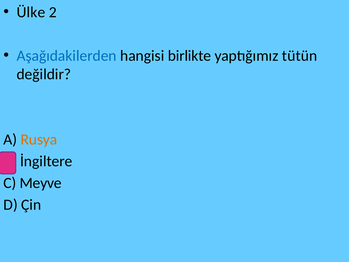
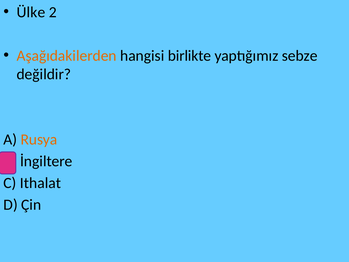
Aşağıdakilerden colour: blue -> orange (67, 56)
tütün: tütün -> sebze (300, 56)
Meyve: Meyve -> Ithalat (41, 183)
